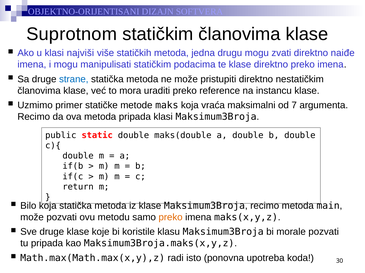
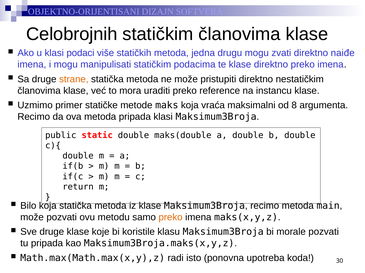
Suprotnom: Suprotnom -> Celobrojnih (72, 34)
najviši: najviši -> podaci (80, 53)
strane colour: blue -> orange (74, 79)
7: 7 -> 8 (294, 105)
